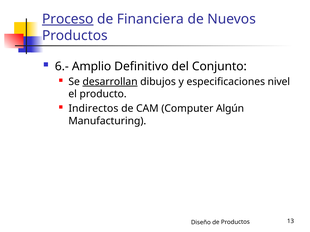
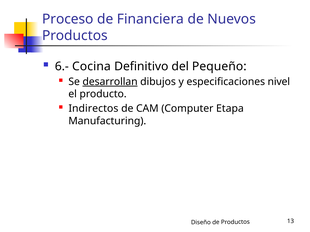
Proceso underline: present -> none (68, 19)
Amplio: Amplio -> Cocina (91, 66)
Conjunto: Conjunto -> Pequeño (219, 66)
Algún: Algún -> Etapa (230, 109)
